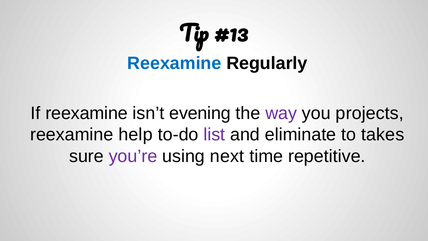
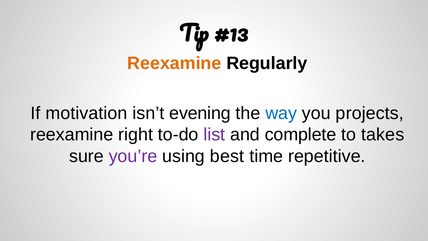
Reexamine colour: blue -> orange (174, 63)
If reexamine: reexamine -> motivation (87, 113)
way colour: purple -> blue (281, 113)
help: help -> right (136, 135)
eliminate: eliminate -> complete (301, 135)
next: next -> best (227, 156)
